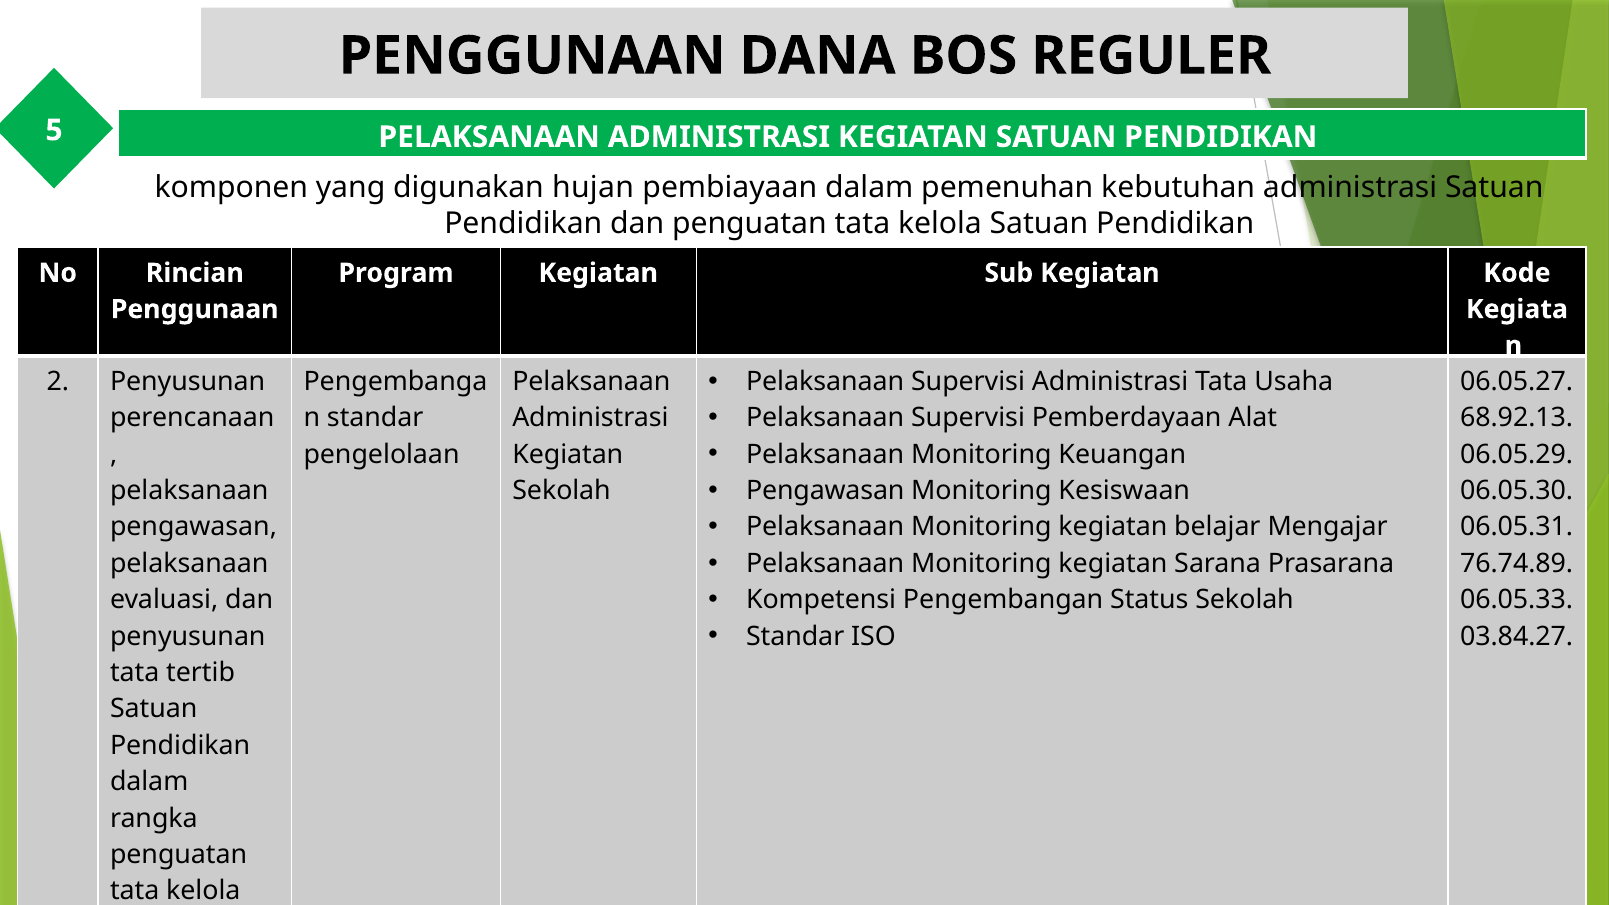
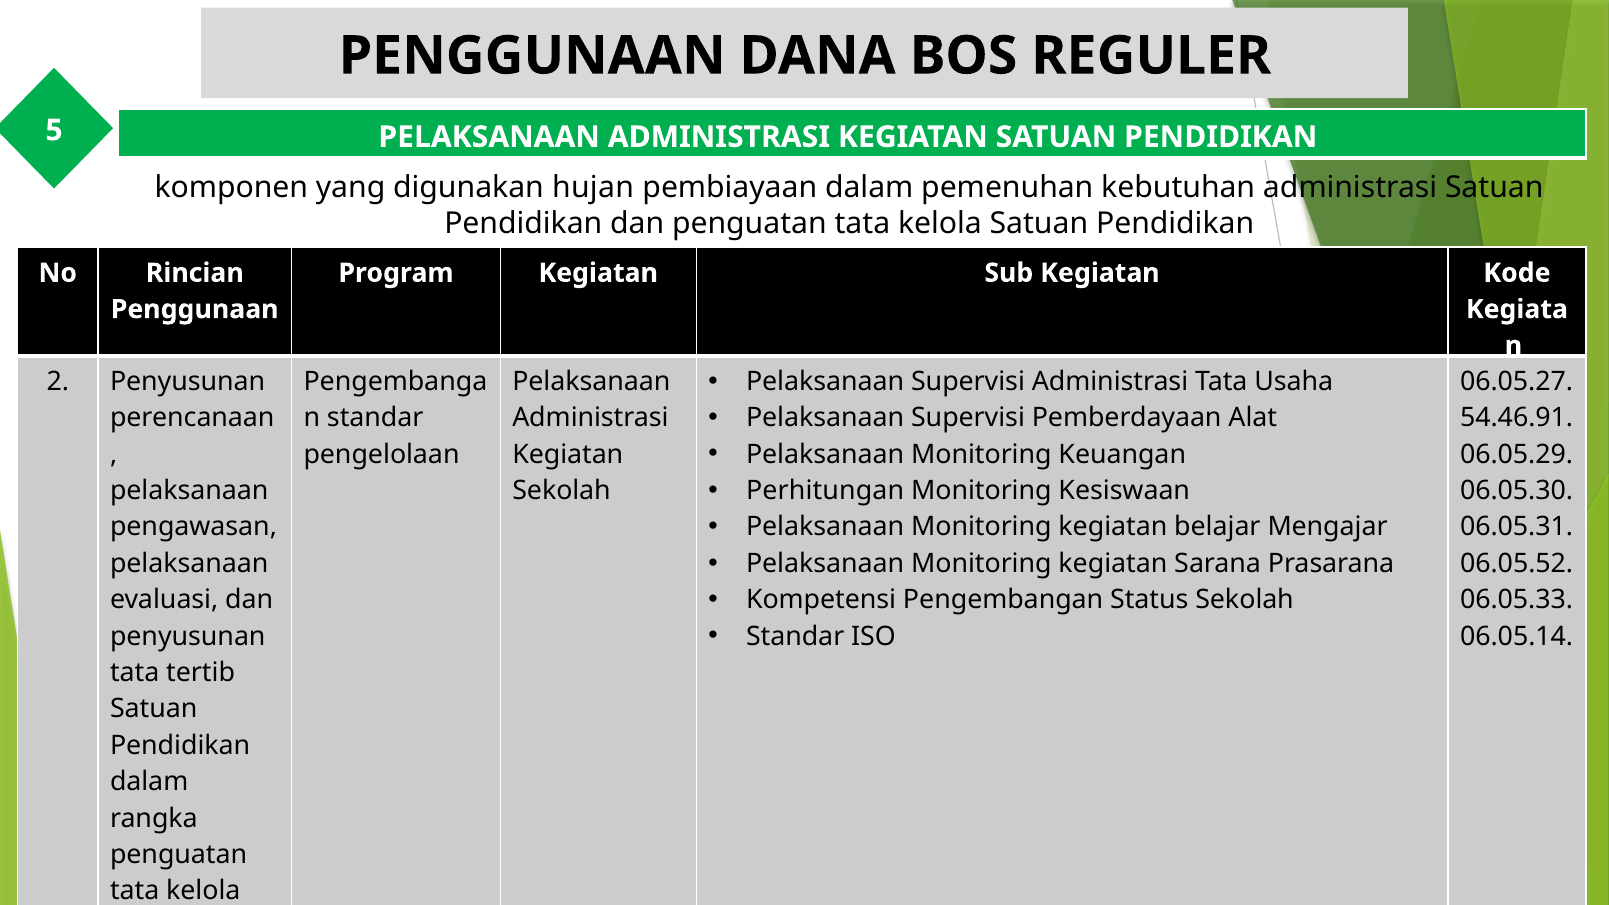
68.92.13: 68.92.13 -> 54.46.91 (1517, 418)
Pengawasan: Pengawasan -> Perhitungan (825, 491)
76.74.89: 76.74.89 -> 06.05.52 (1517, 564)
03.84.27: 03.84.27 -> 06.05.14 (1517, 636)
